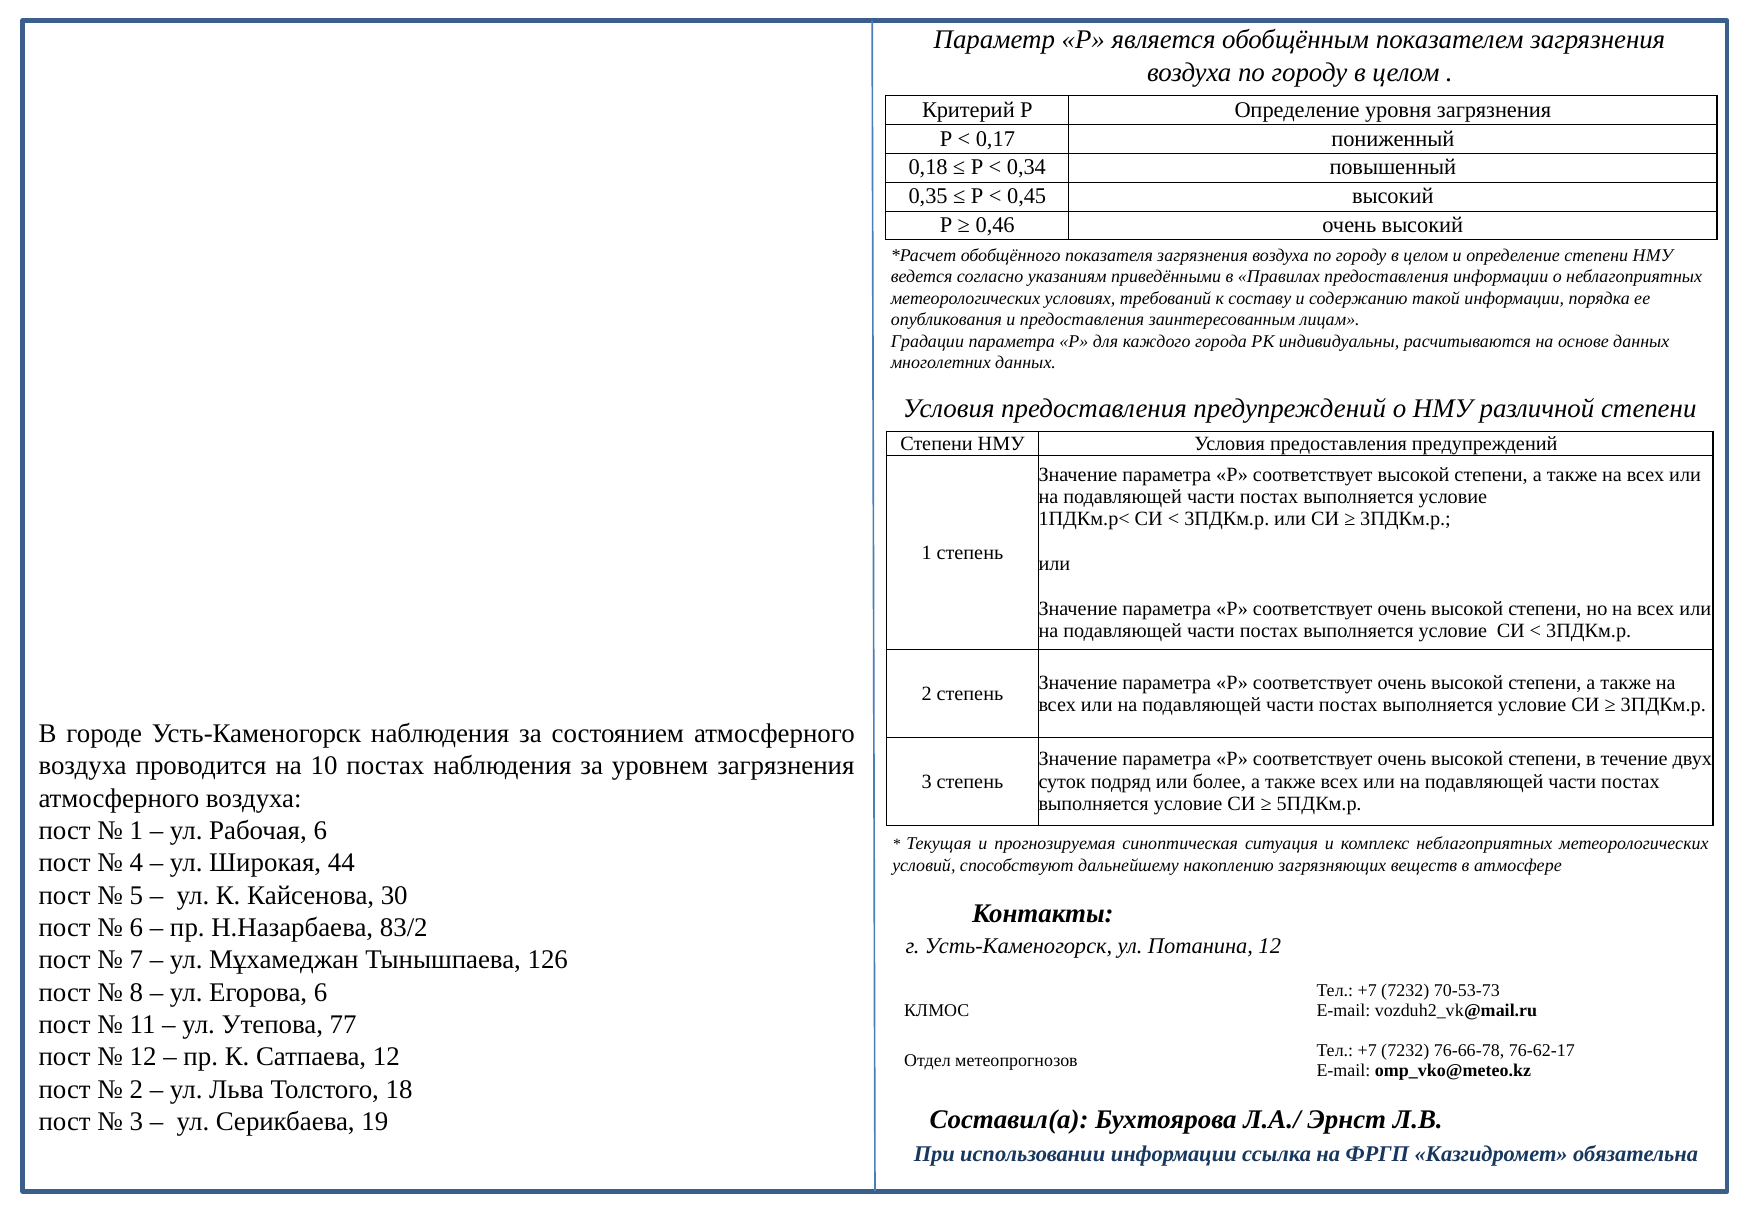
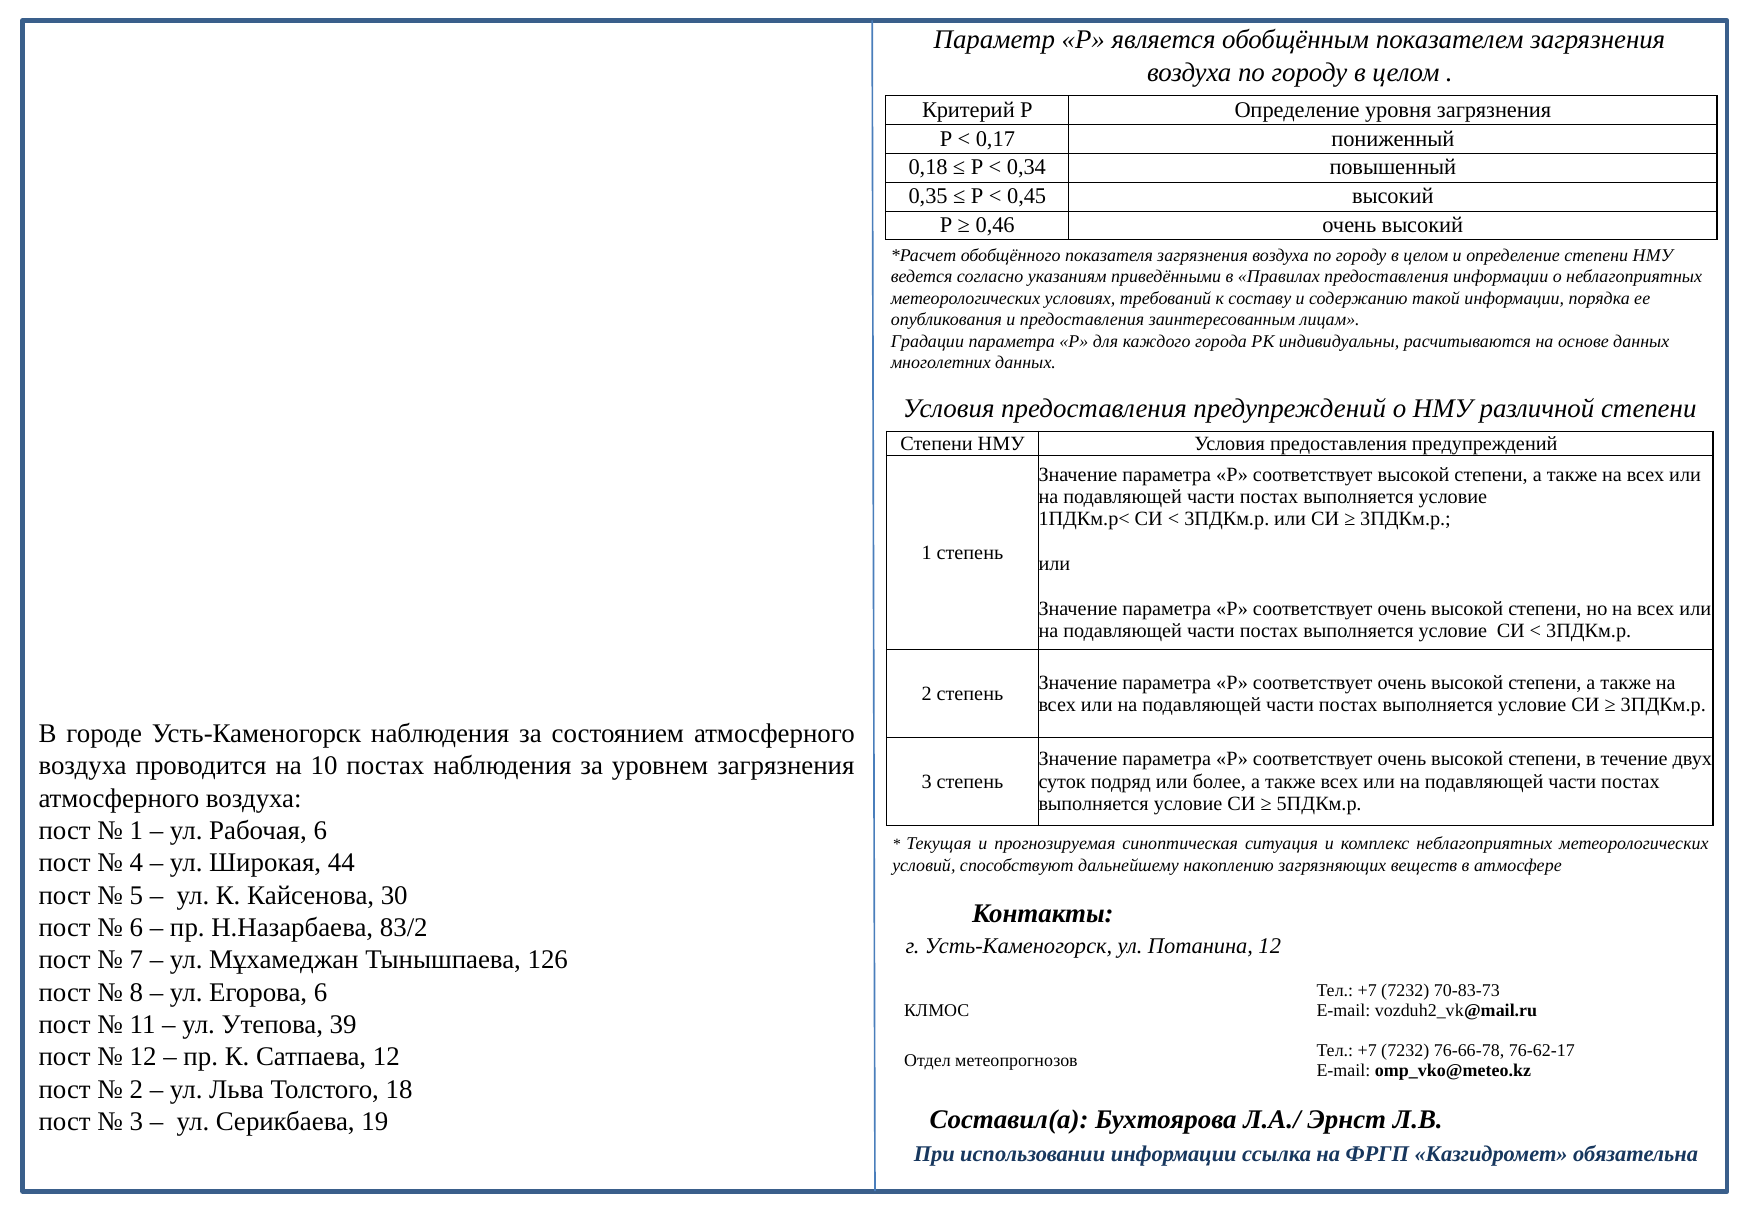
70-53-73: 70-53-73 -> 70-83-73 (1467, 991)
77: 77 -> 39 (343, 1024)
